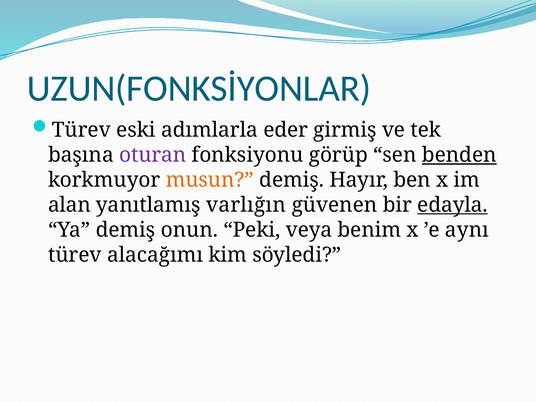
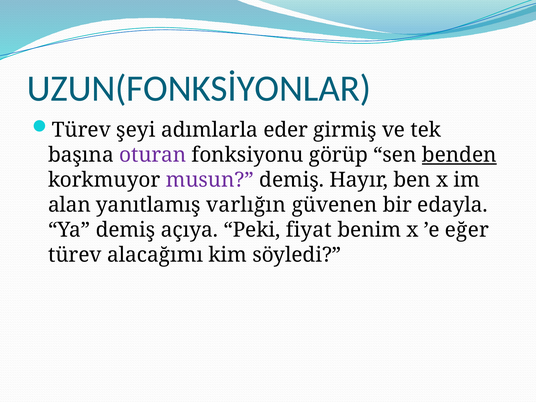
eski: eski -> şeyi (136, 130)
musun colour: orange -> purple (210, 180)
edayla underline: present -> none (453, 205)
onun: onun -> açıya (189, 230)
veya: veya -> fiyat (309, 230)
aynı: aynı -> eğer (467, 230)
